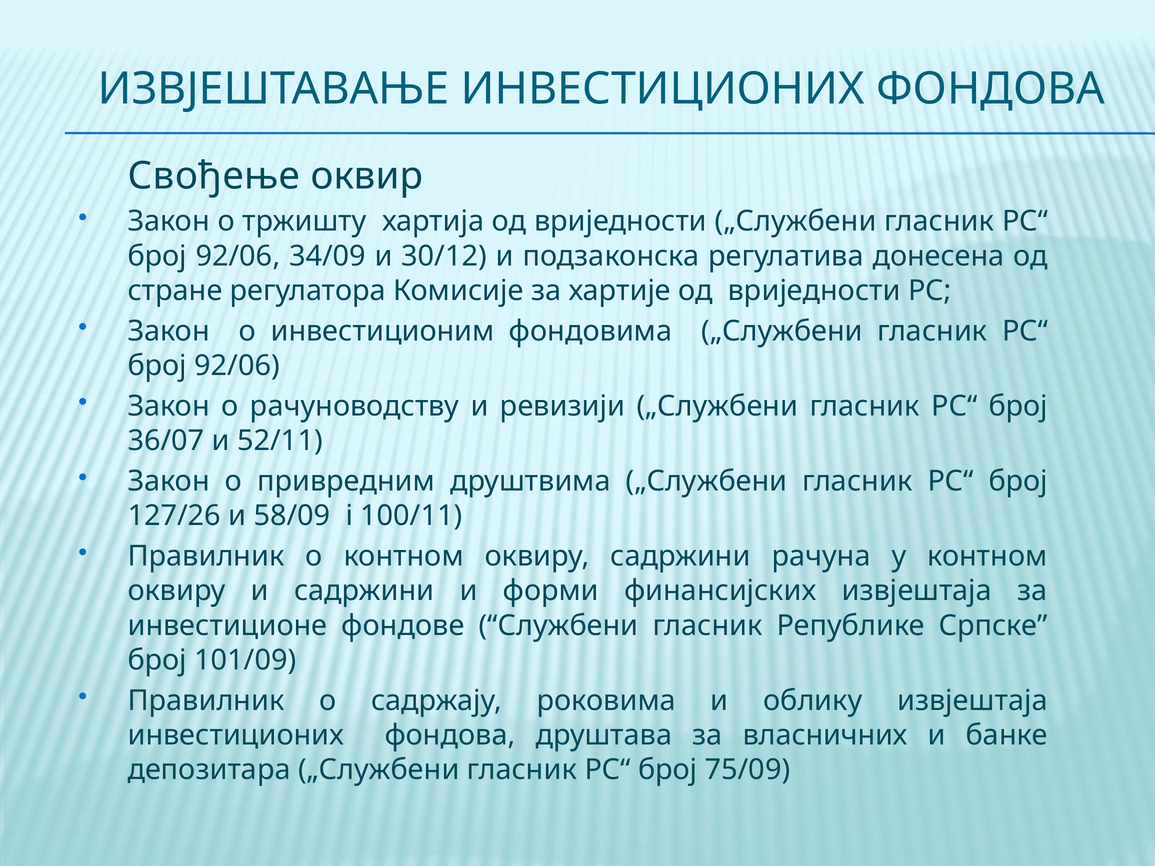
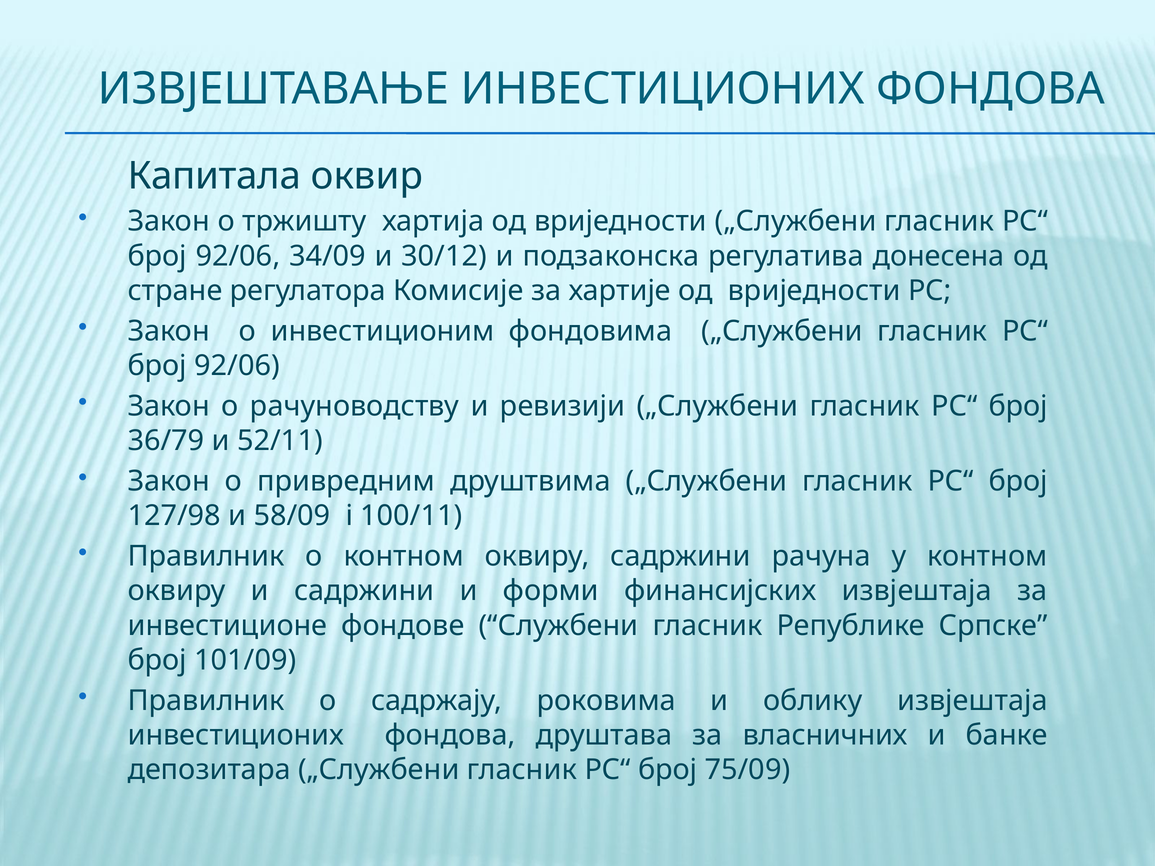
Свођење: Свођење -> Капитала (214, 176)
36/07: 36/07 -> 36/79 (166, 441)
127/26: 127/26 -> 127/98 (174, 516)
